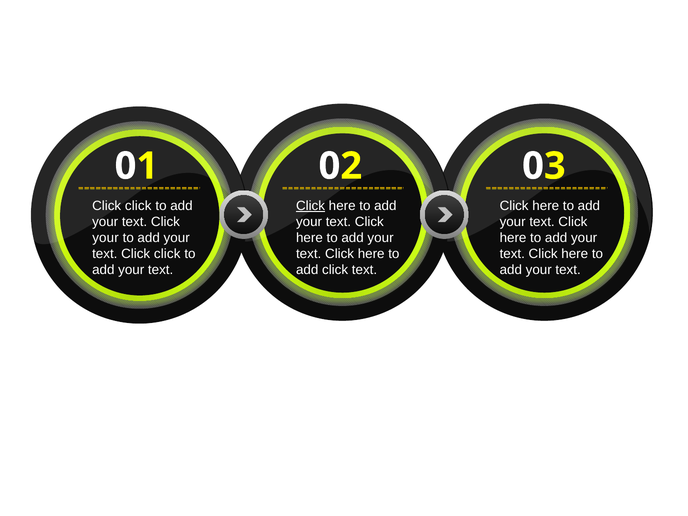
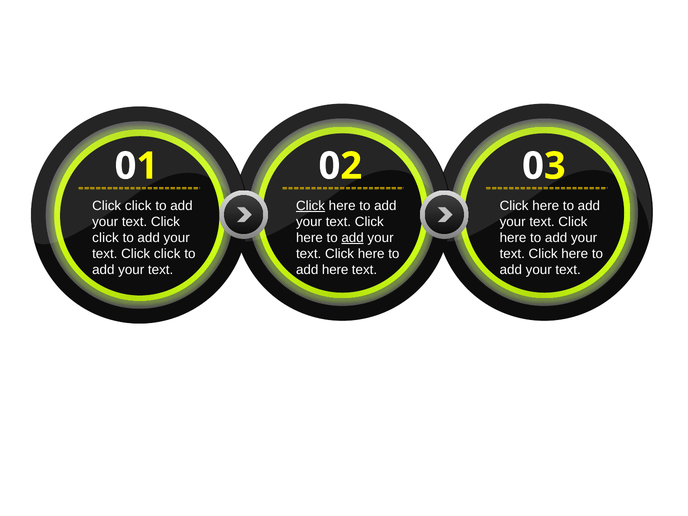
your: your -> click (105, 238)
add underline: none -> present (353, 238)
add click: click -> here (335, 270)
